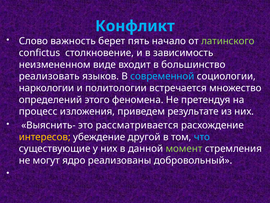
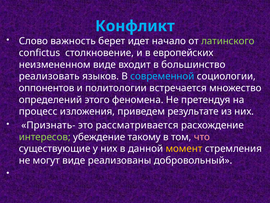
пять: пять -> идет (139, 41)
зависимость: зависимость -> европейских (183, 53)
наркологии: наркологии -> оппонентов (47, 88)
Выяснить-: Выяснить- -> Признать- (48, 125)
интересов colour: yellow -> light green (45, 137)
другой: другой -> такому (144, 137)
что colour: light blue -> pink (202, 137)
момент colour: light green -> yellow (184, 148)
могут ядро: ядро -> виде (74, 160)
